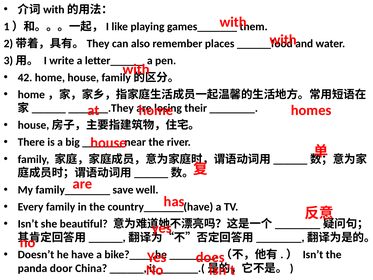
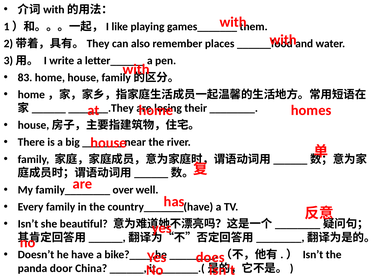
42: 42 -> 83 (25, 77)
save: save -> over (123, 190)
